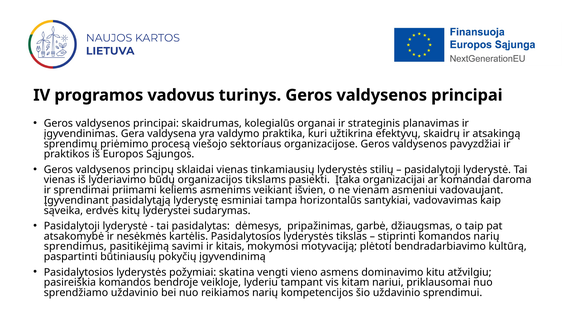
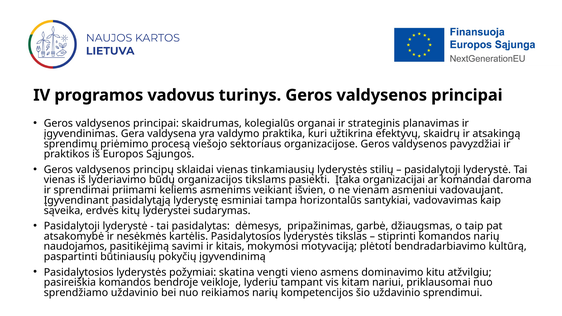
sprendimus: sprendimus -> naudojamos (75, 247)
